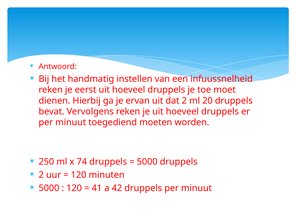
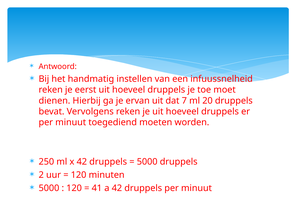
dat 2: 2 -> 7 (184, 101)
x 74: 74 -> 42 (82, 162)
